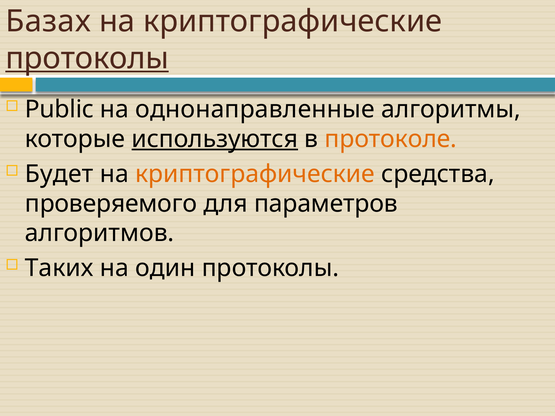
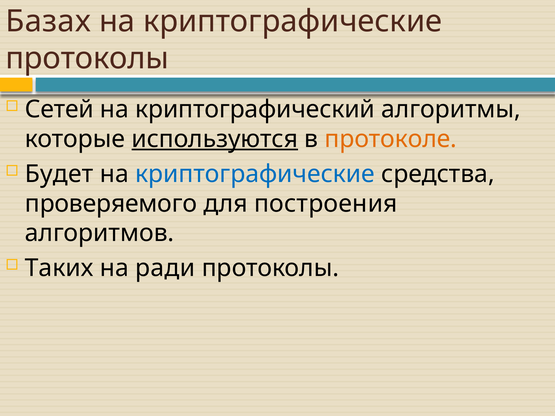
протоколы underline: present -> none (87, 58)
Public: Public -> Сетей (59, 109)
однонаправленные: однонаправленные -> криптографический (255, 109)
криптографические colour: orange -> blue (255, 174)
параметров: параметров -> построения (326, 204)
один: один -> ради (165, 268)
